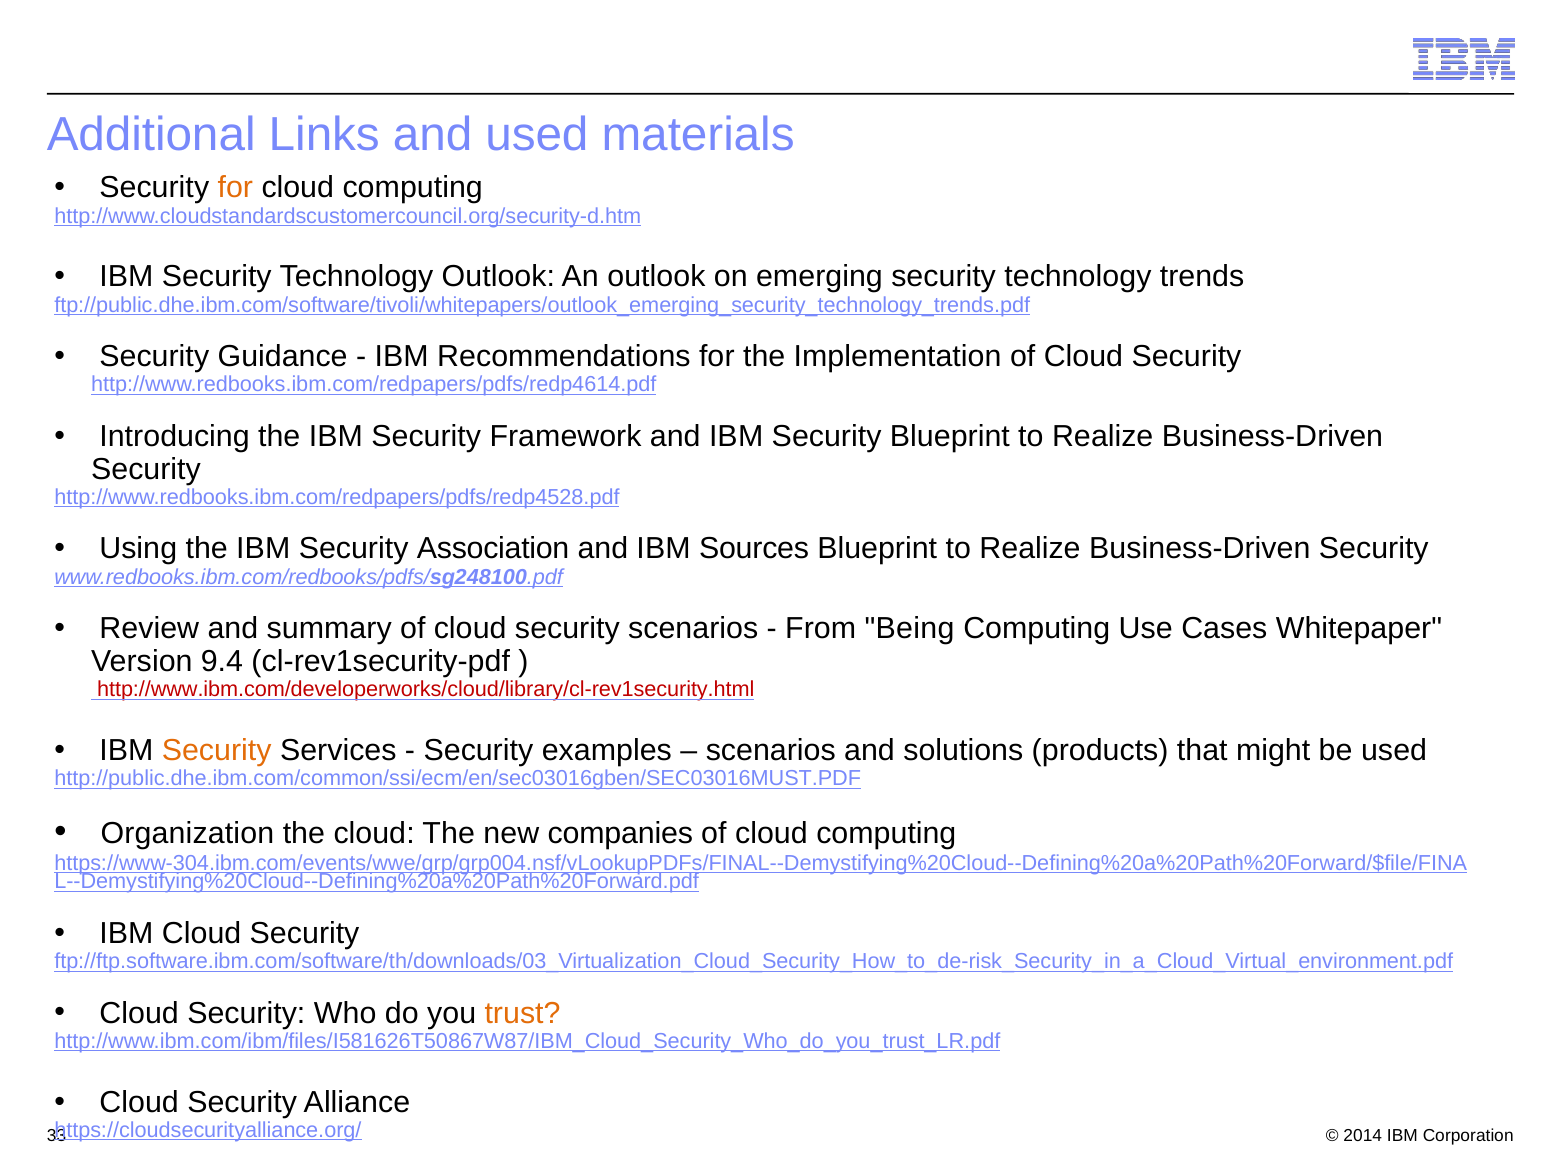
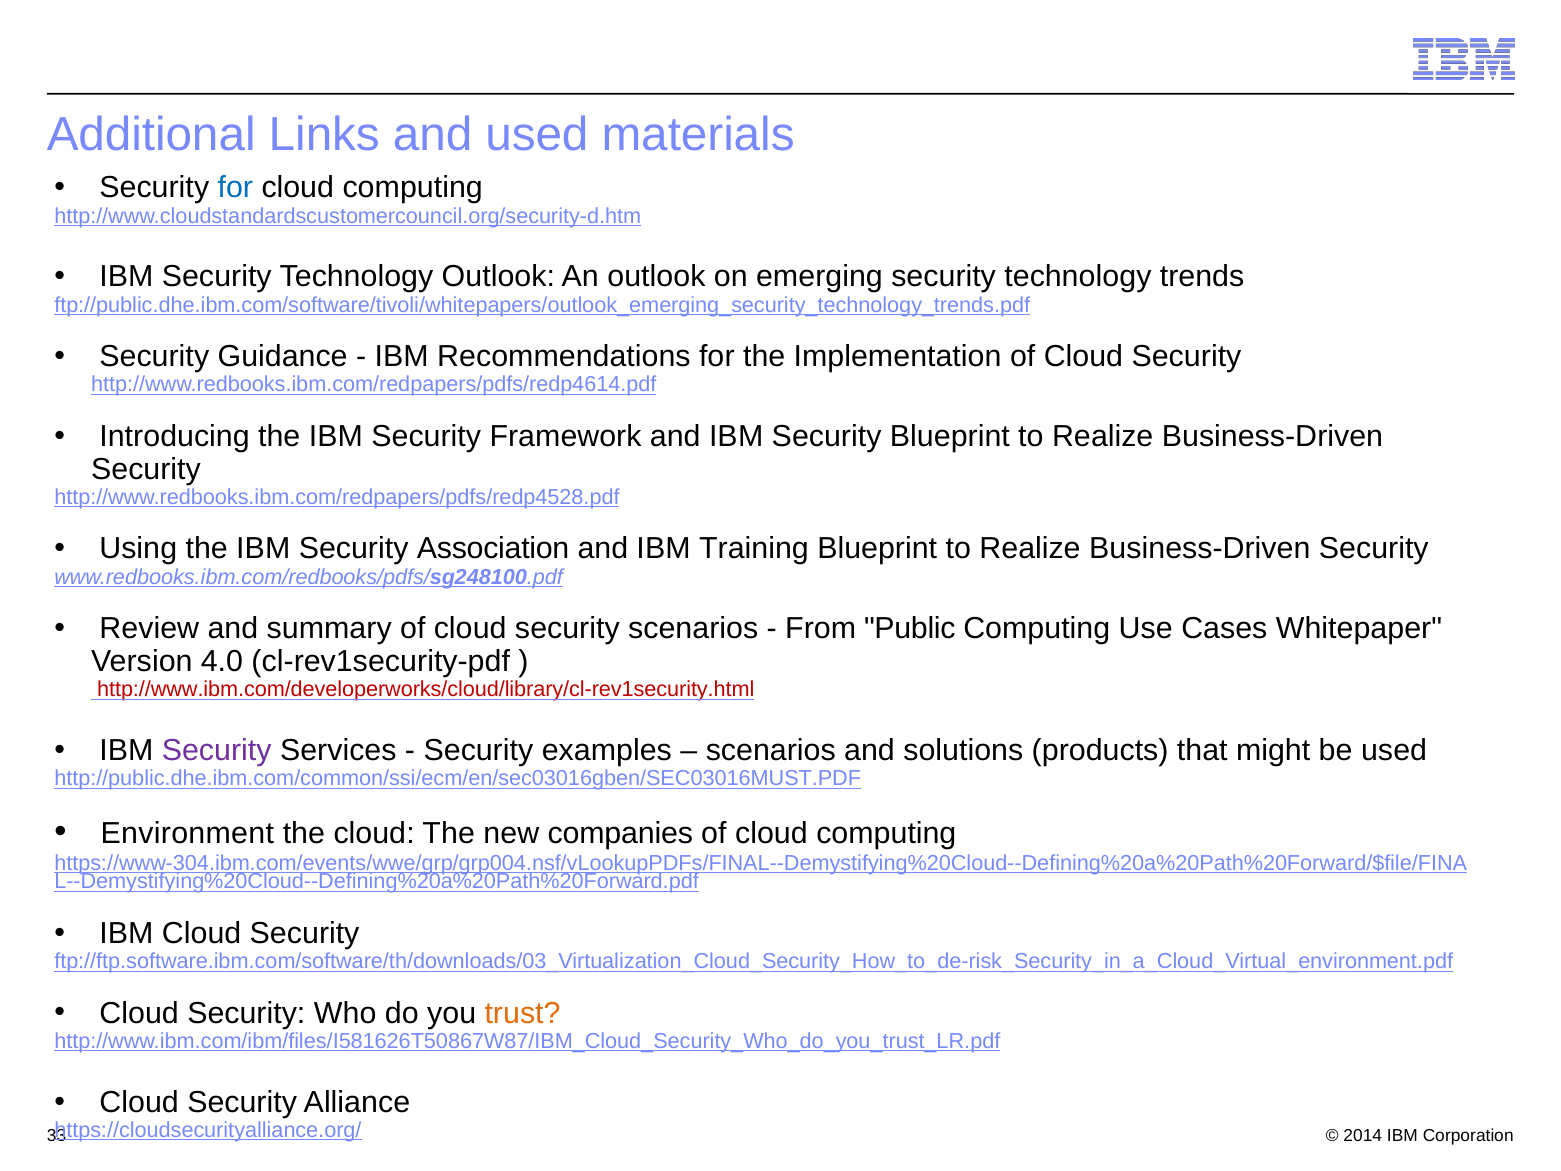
for colour: orange -> blue (235, 188)
Sources: Sources -> Training (754, 549)
Being: Being -> Public (910, 629)
9.4: 9.4 -> 4.0 (222, 661)
Security colour: orange -> purple (217, 750)
Organization: Organization -> Environment (187, 834)
